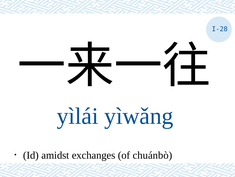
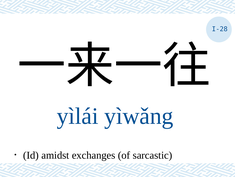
chuánbò: chuánbò -> sarcastic (152, 155)
